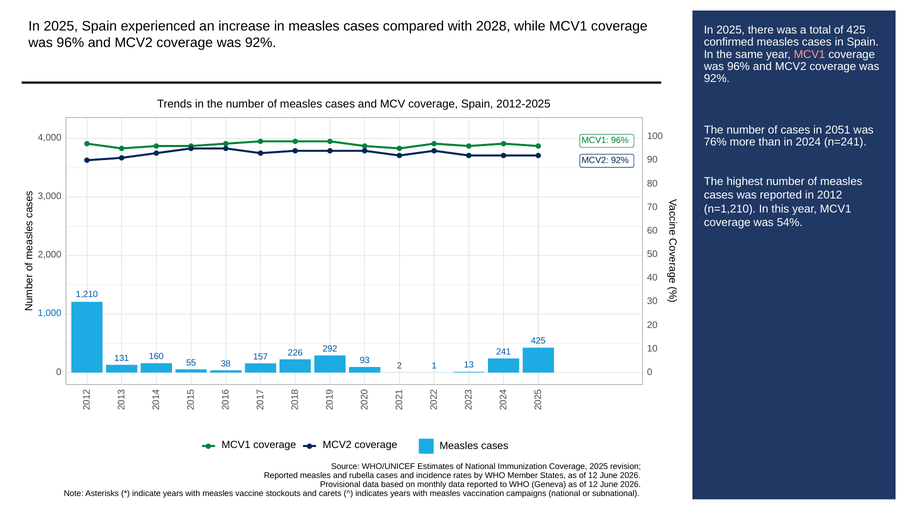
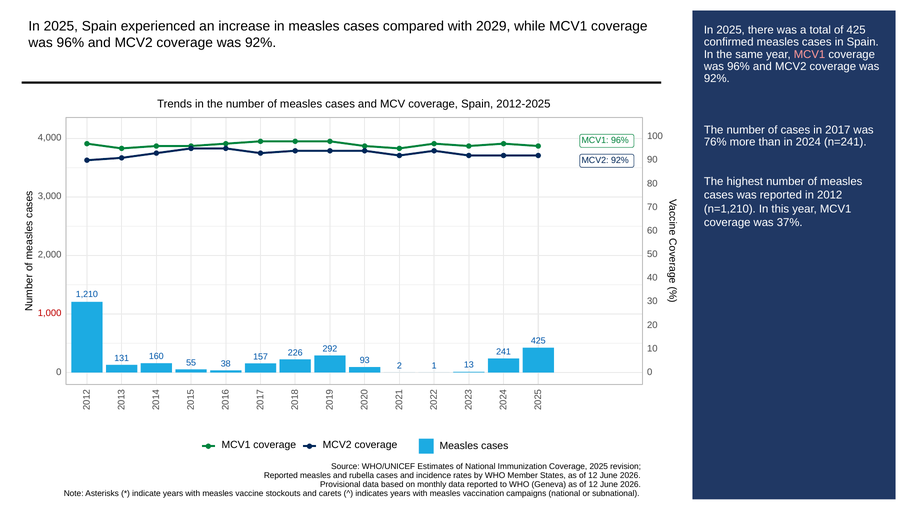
2028: 2028 -> 2029 (493, 26)
2051: 2051 -> 2017 (838, 130)
54%: 54% -> 37% (790, 222)
1,000 colour: blue -> red (50, 313)
